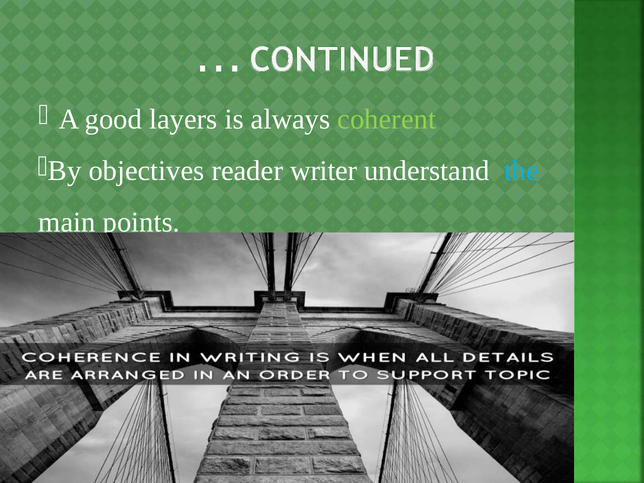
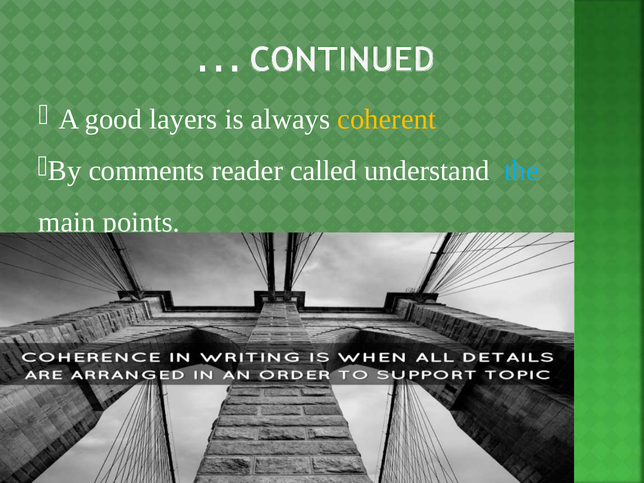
coherent colour: light green -> yellow (387, 119)
objectives: objectives -> comments (147, 171)
writer: writer -> called (324, 171)
